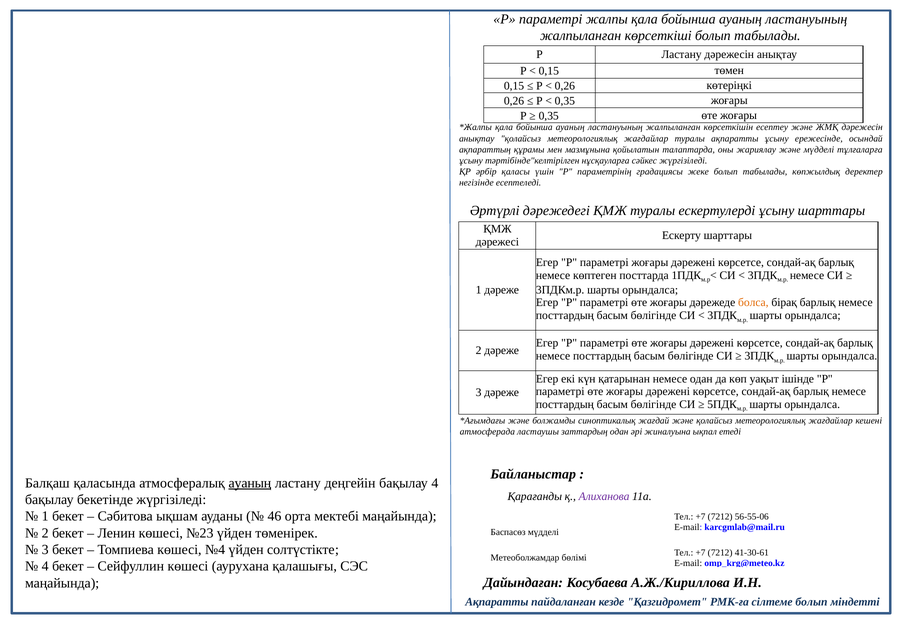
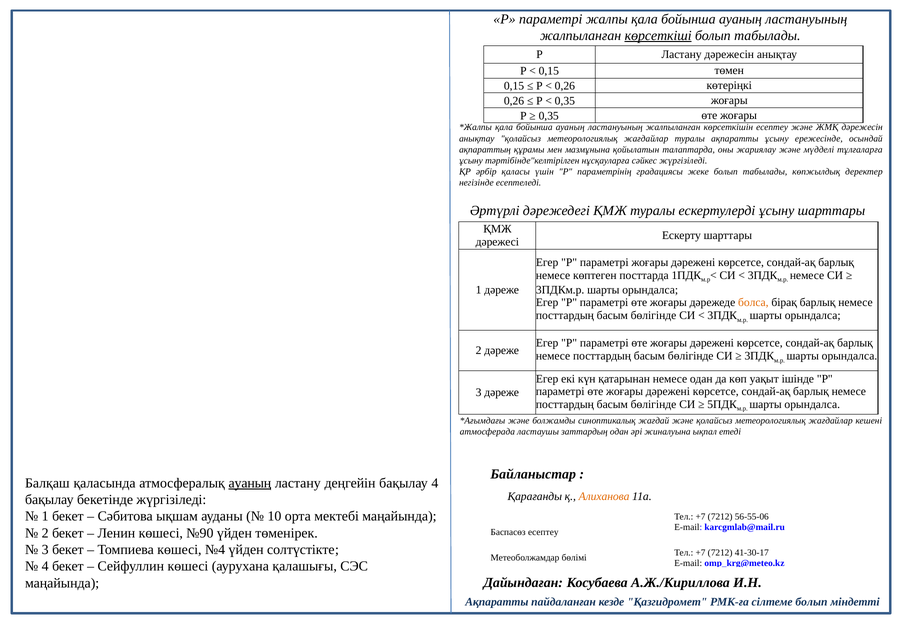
көрсеткіші underline: none -> present (658, 36)
Алиханова colour: purple -> orange (604, 497)
46: 46 -> 10 (274, 517)
№23: №23 -> №90 (200, 533)
Баспасөз мүдделі: мүдделі -> есептеу (543, 533)
41-30-61: 41-30-61 -> 41-30-17 (752, 553)
